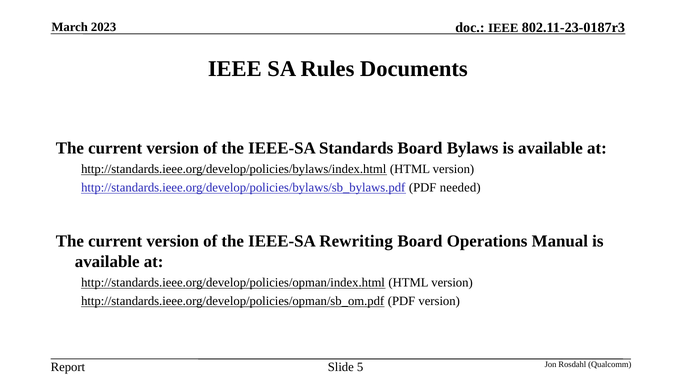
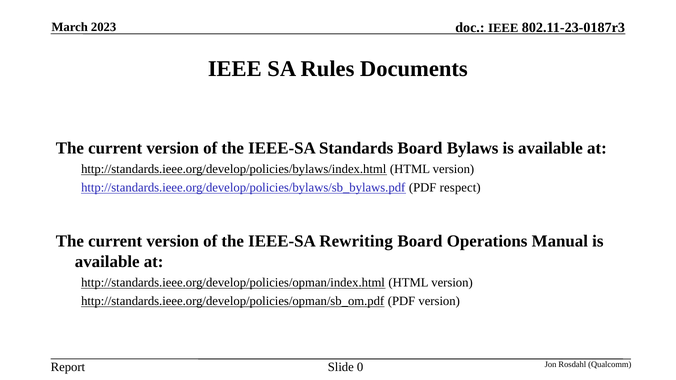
needed: needed -> respect (460, 188)
5: 5 -> 0 (360, 368)
